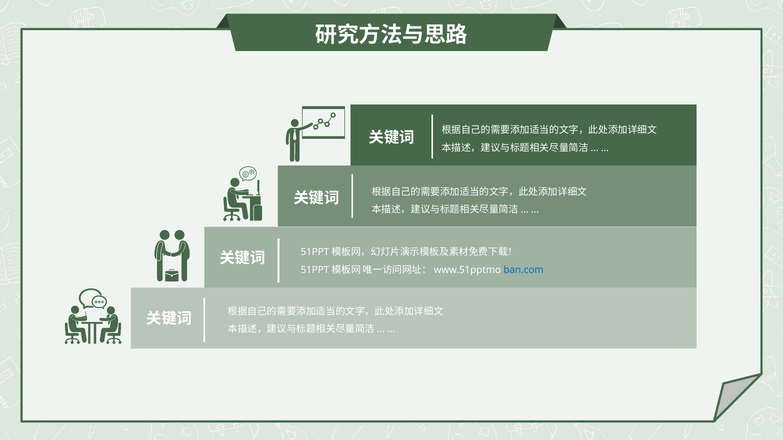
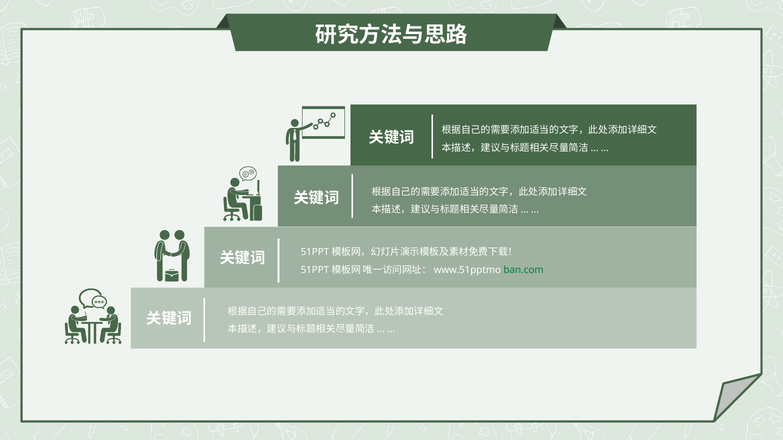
ban.com colour: blue -> green (524, 270)
